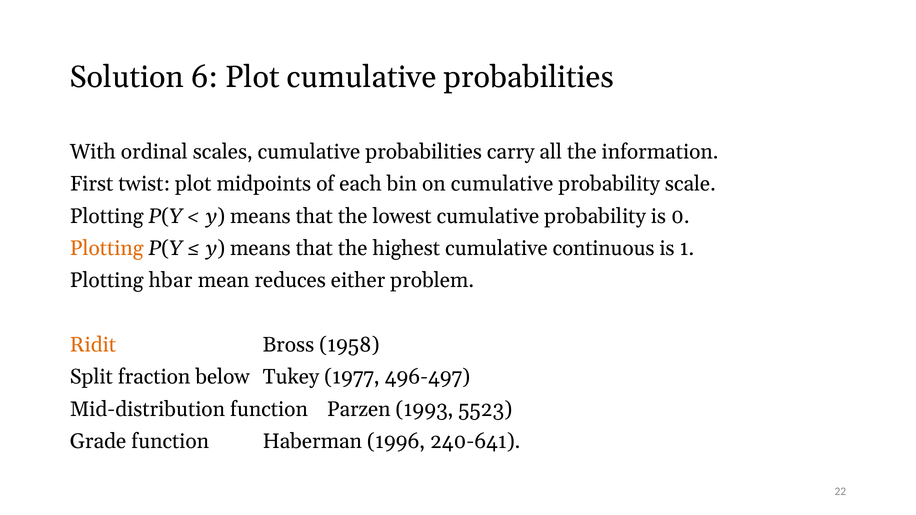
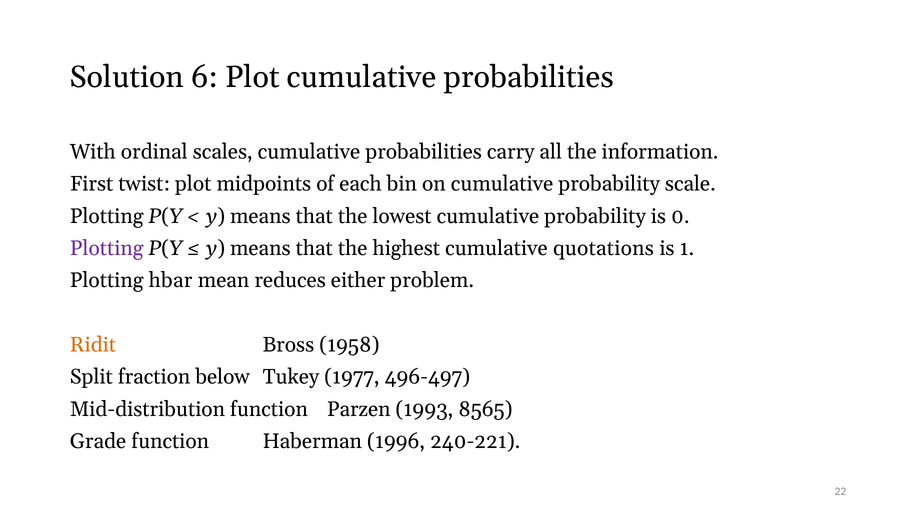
Plotting colour: orange -> purple (107, 248)
continuous: continuous -> quotations (603, 248)
5523: 5523 -> 8565 (485, 409)
240-641: 240-641 -> 240-221 (475, 442)
